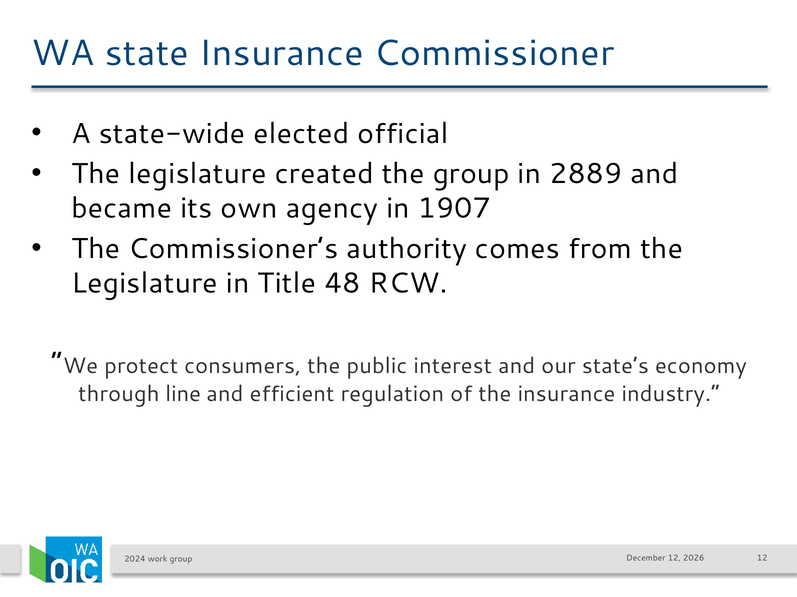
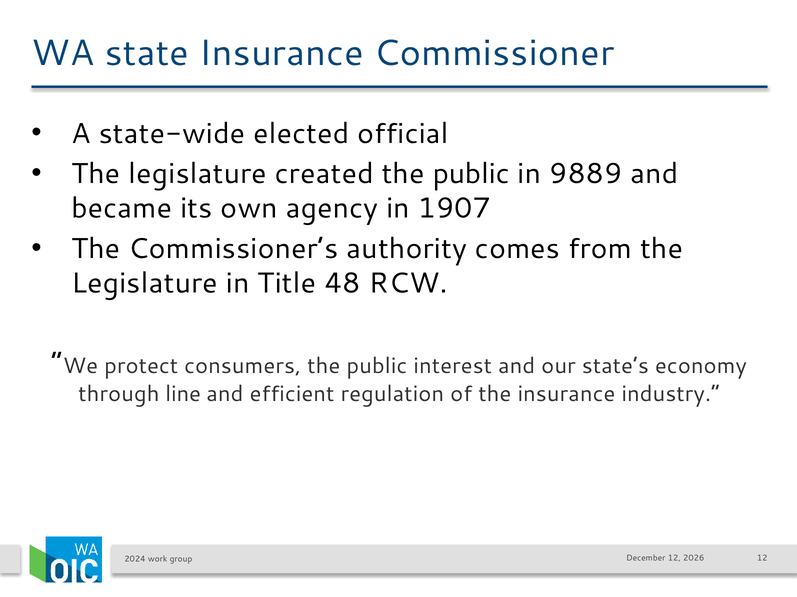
created the group: group -> public (471, 174)
2889: 2889 -> 9889 (586, 174)
